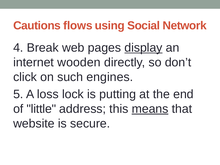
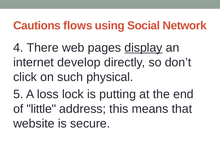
Break: Break -> There (43, 48)
wooden: wooden -> develop (79, 62)
engines: engines -> physical (110, 77)
means underline: present -> none (150, 109)
